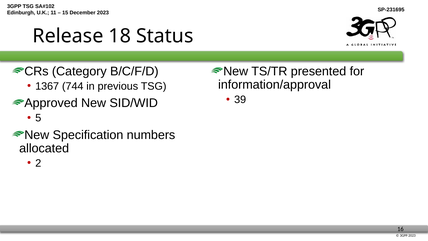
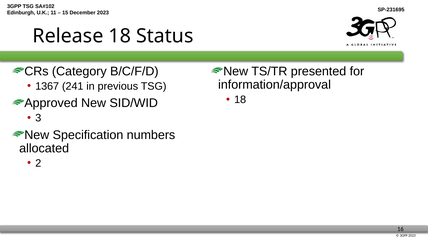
744: 744 -> 241 (73, 86)
39: 39 -> 18 (240, 100)
5: 5 -> 3 (38, 118)
